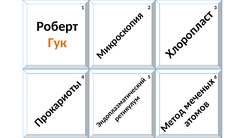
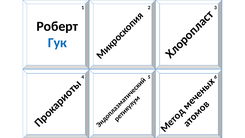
Гук colour: orange -> blue (57, 43)
